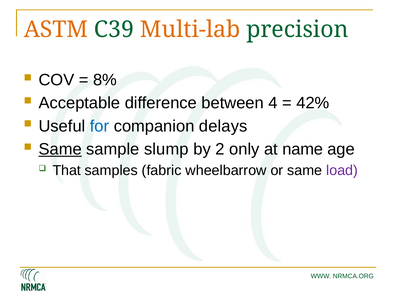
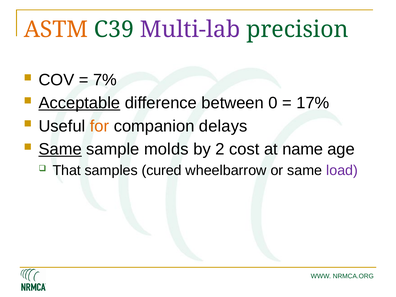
Multi-lab colour: orange -> purple (190, 29)
8%: 8% -> 7% (105, 80)
Acceptable underline: none -> present (79, 103)
4: 4 -> 0 (273, 103)
42%: 42% -> 17% (313, 103)
for colour: blue -> orange (100, 126)
slump: slump -> molds (166, 149)
only: only -> cost (244, 149)
fabric: fabric -> cured (162, 170)
